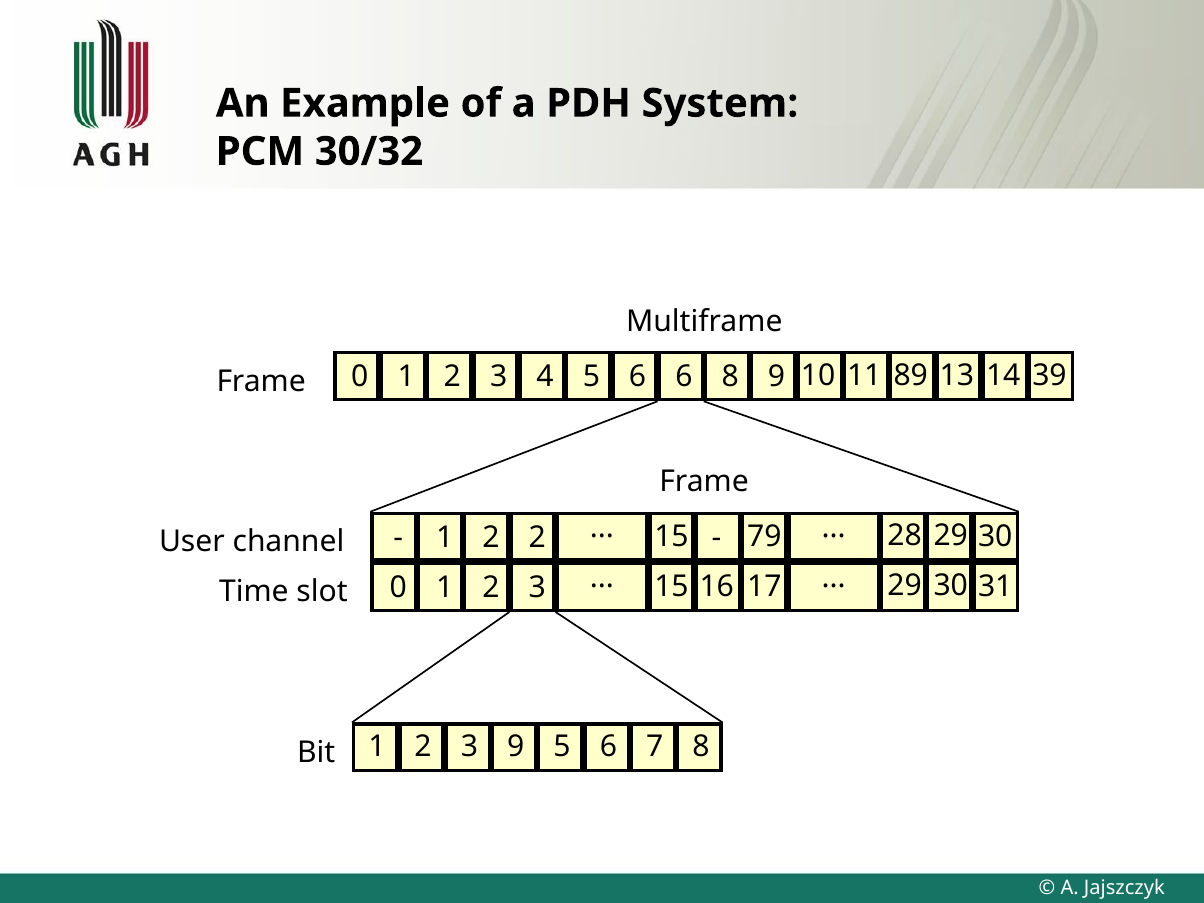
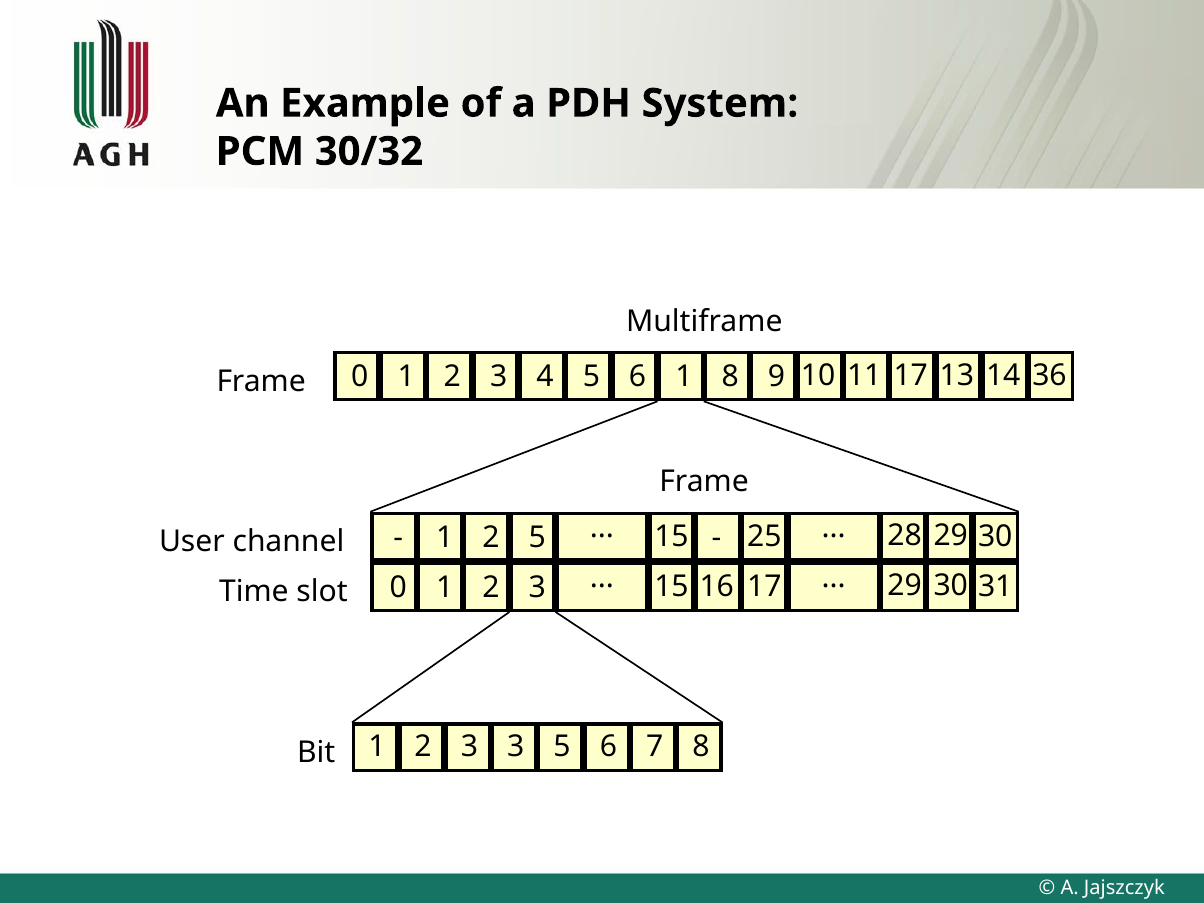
6 6: 6 -> 1 (684, 377)
11 89: 89 -> 17 (911, 376)
39: 39 -> 36 (1049, 376)
79: 79 -> 25 (764, 536)
2 2: 2 -> 5 (537, 537)
3 9: 9 -> 3 (516, 747)
